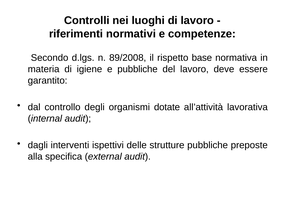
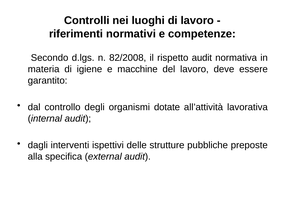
89/2008: 89/2008 -> 82/2008 (128, 58)
rispetto base: base -> audit (202, 58)
e pubbliche: pubbliche -> macchine (137, 69)
